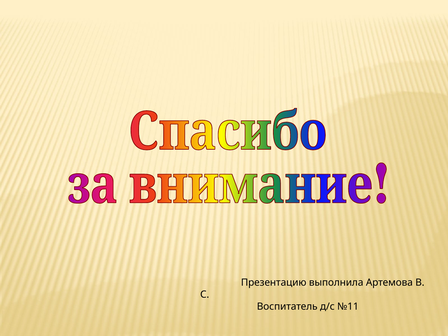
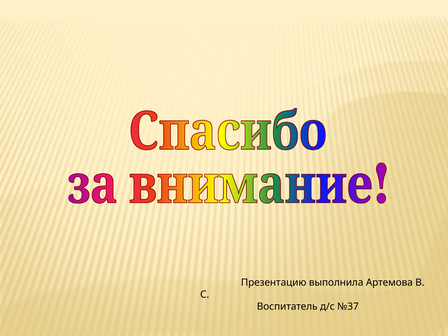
№11: №11 -> №37 (348, 307)
